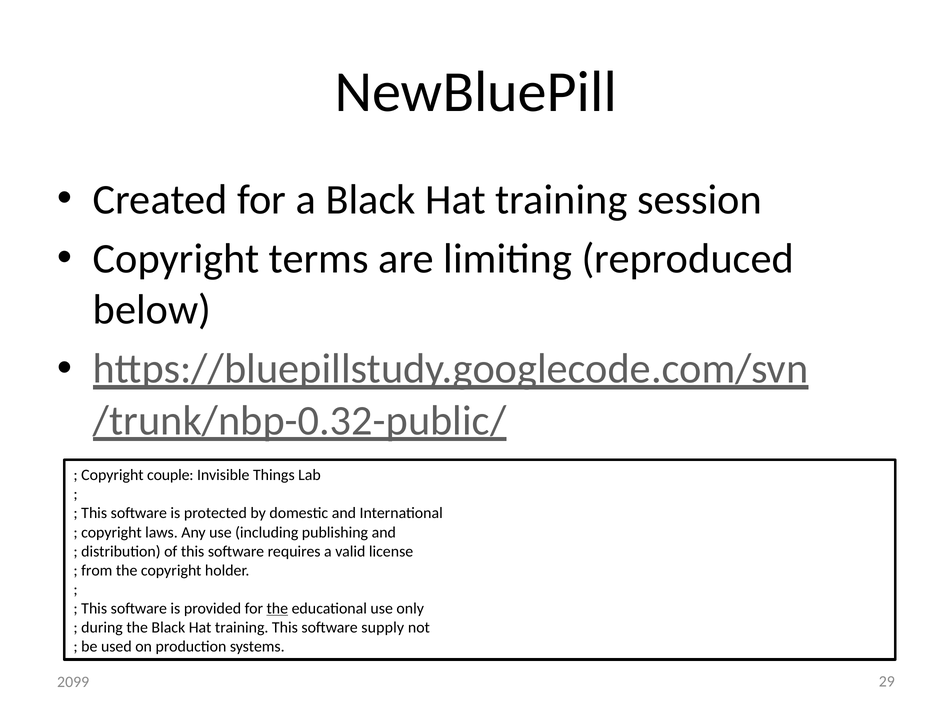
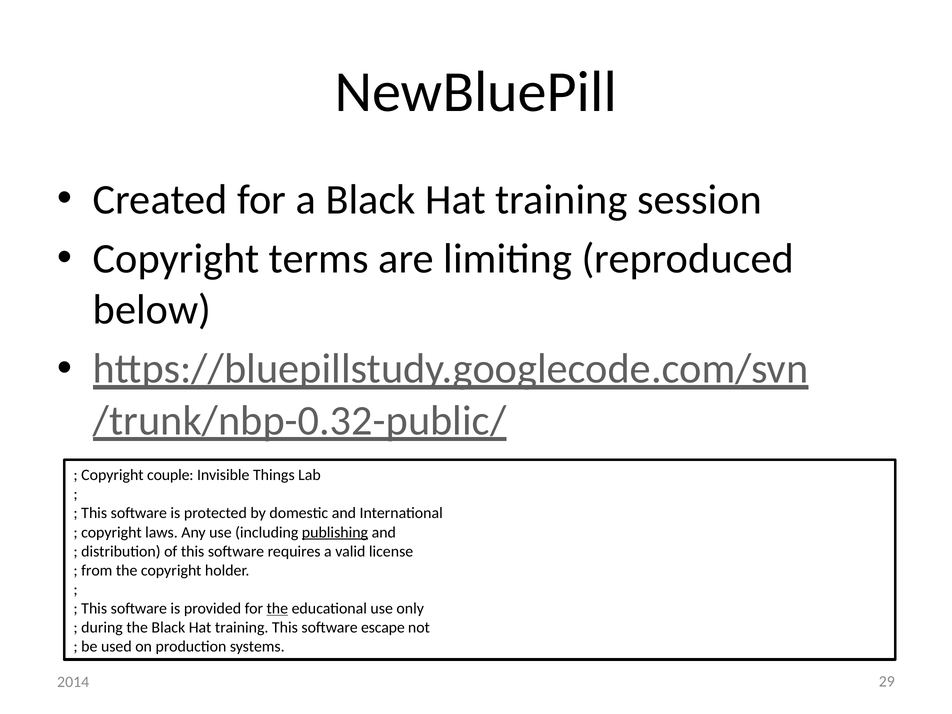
publishing underline: none -> present (335, 532)
supply: supply -> escape (383, 627)
2099: 2099 -> 2014 (73, 682)
